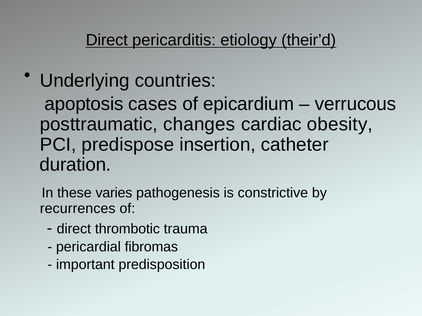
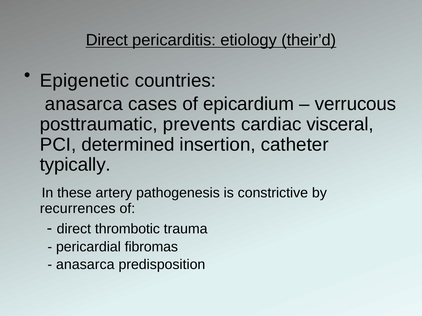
Underlying: Underlying -> Epigenetic (85, 81)
apoptosis: apoptosis -> anasarca (84, 104)
changes: changes -> prevents (199, 125)
obesity: obesity -> visceral (340, 125)
predispose: predispose -> determined (128, 145)
duration: duration -> typically (75, 165)
varies: varies -> artery (114, 193)
important: important -> anasarca (85, 265)
